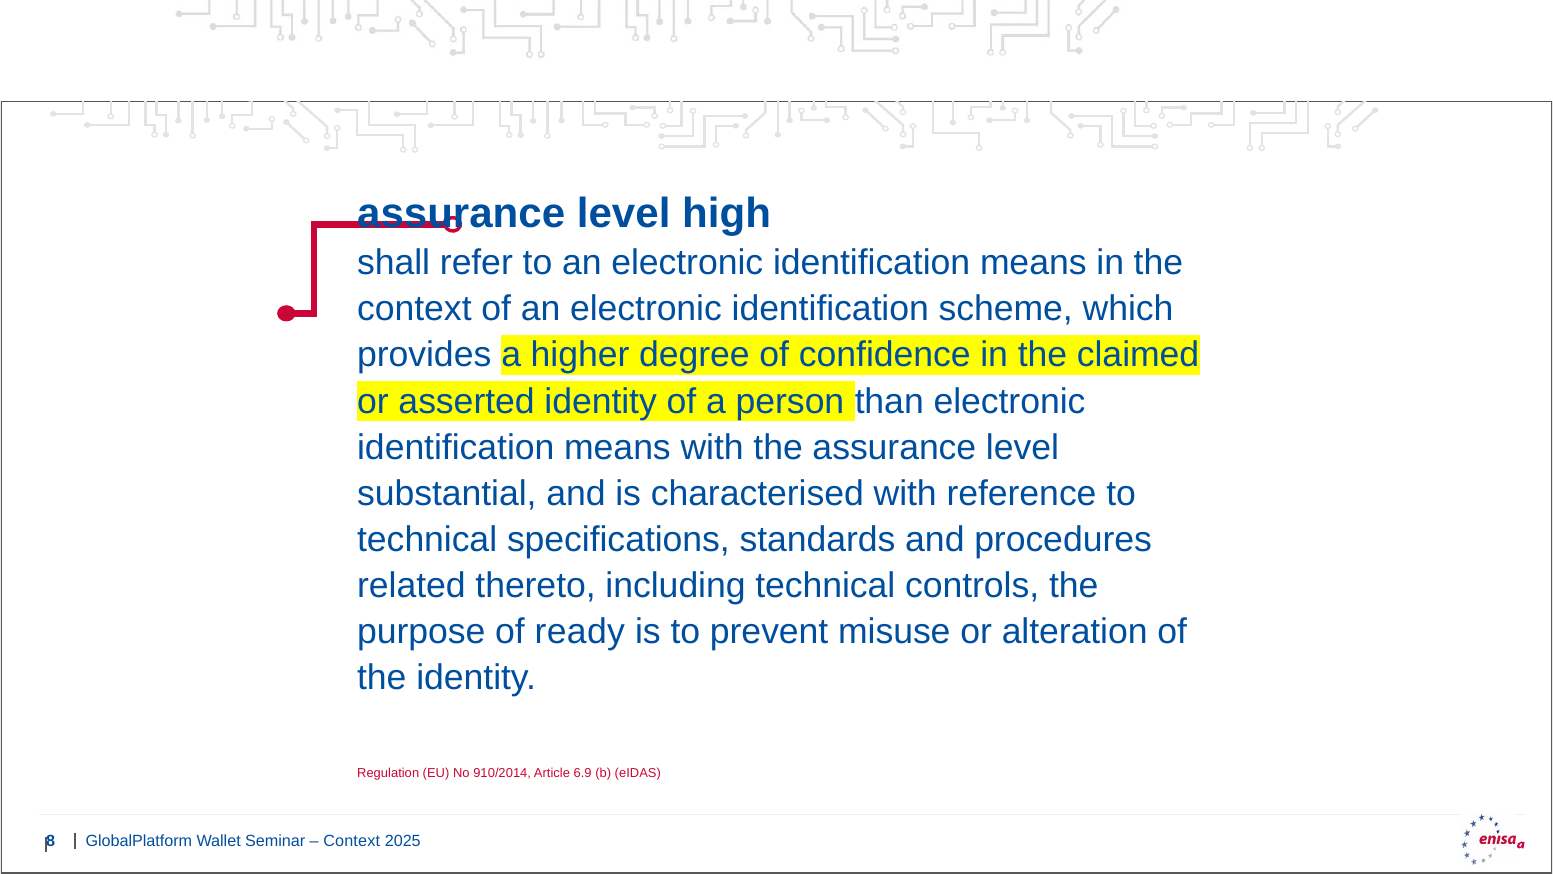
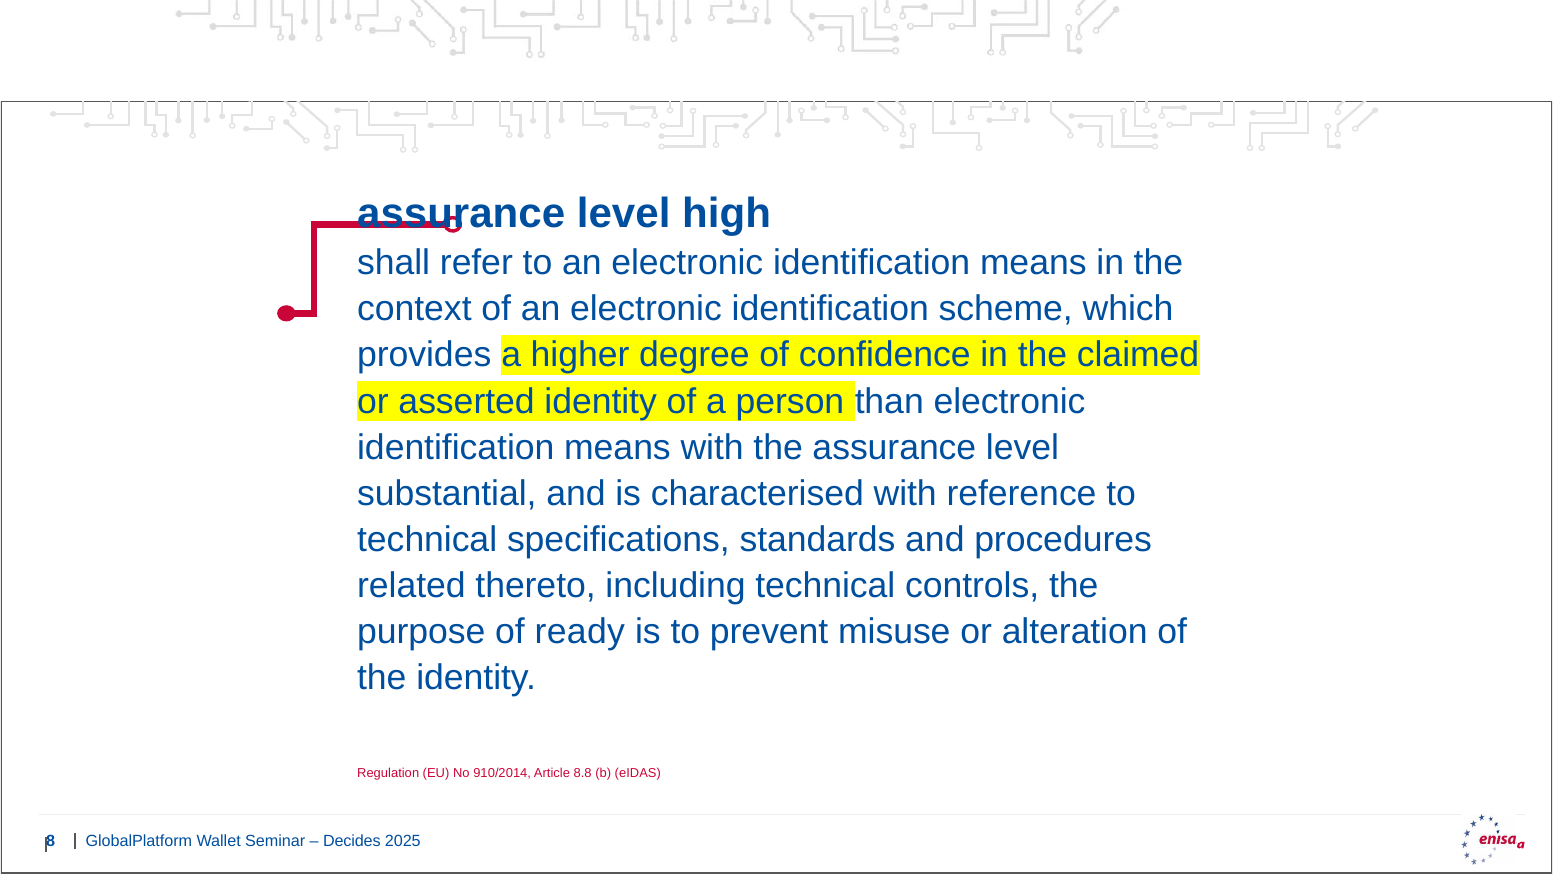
6.9: 6.9 -> 8.8 (583, 773)
Context: Context -> Decides (352, 841)
